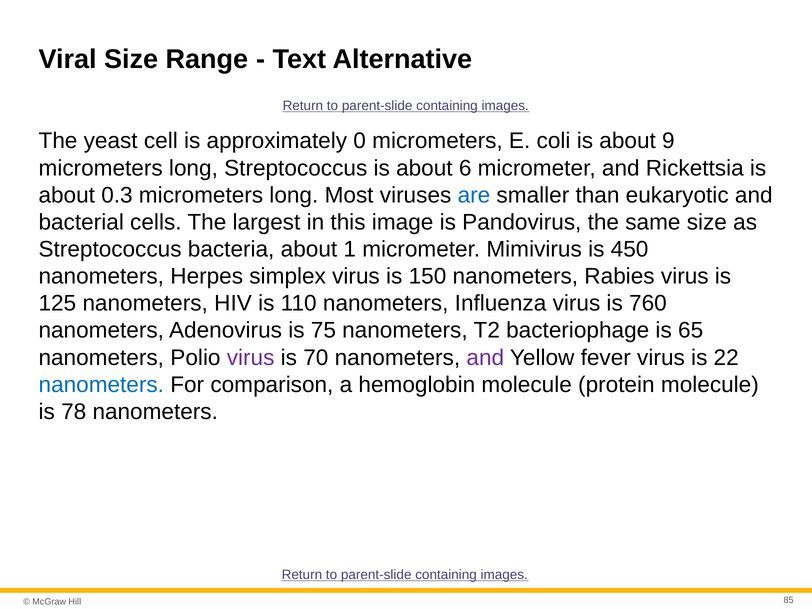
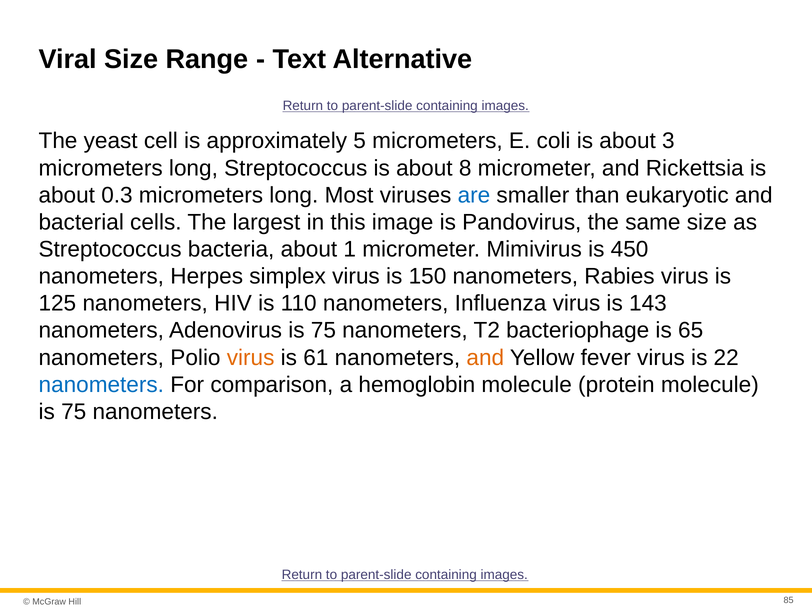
0: 0 -> 5 (360, 141)
9: 9 -> 3 (668, 141)
6: 6 -> 8 (465, 168)
760: 760 -> 143 (648, 303)
virus colour: purple -> orange (251, 358)
70: 70 -> 61 (316, 358)
and colour: purple -> orange (485, 358)
78: 78 -> 75 (74, 412)
